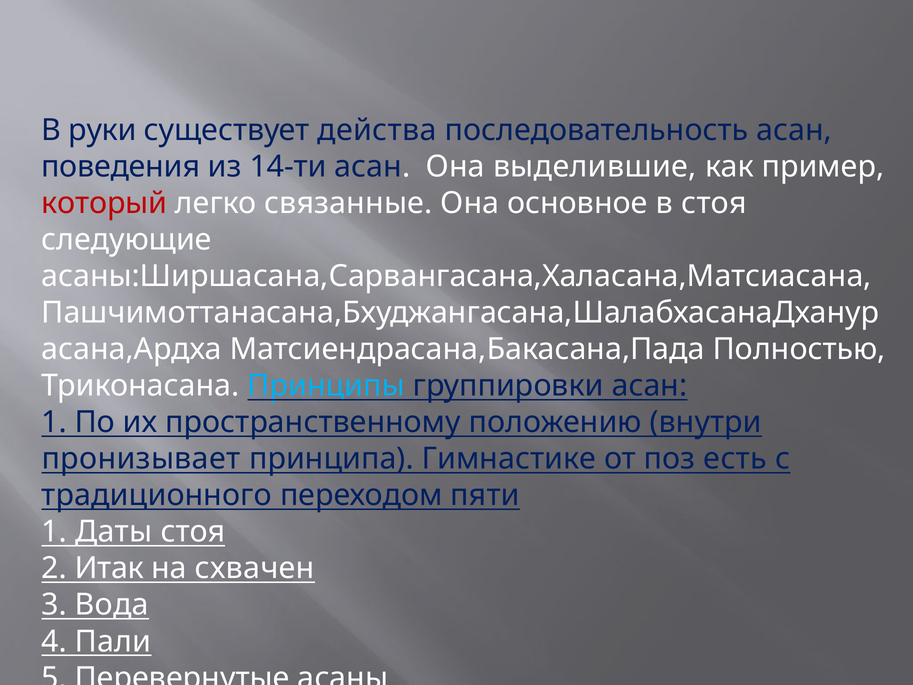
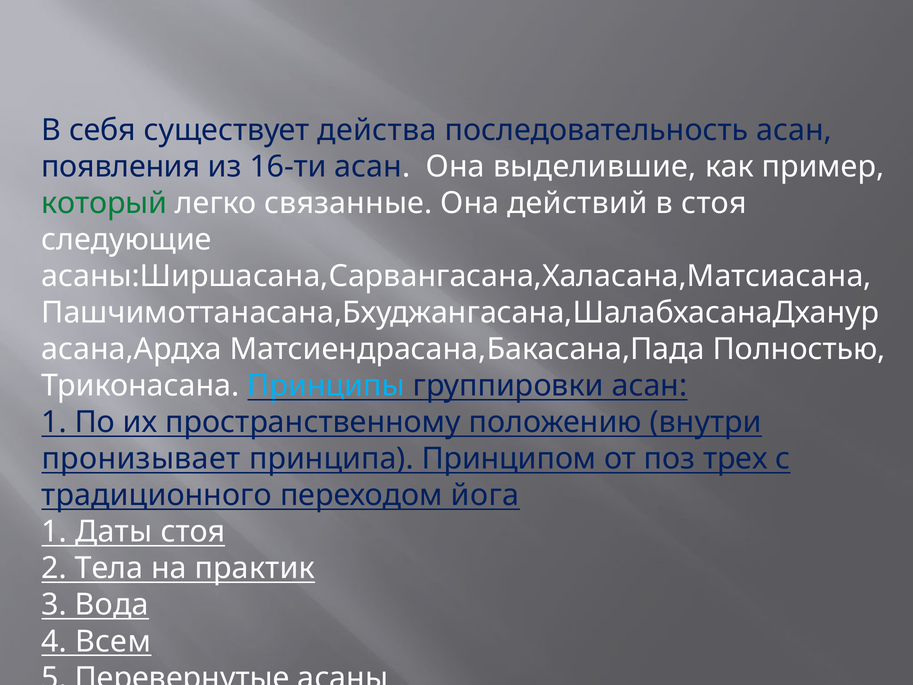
руки: руки -> себя (102, 130)
поведения: поведения -> появления (121, 166)
14-ти: 14-ти -> 16-ти (288, 166)
который colour: red -> green (104, 203)
основное: основное -> действий (577, 203)
Гимнастике: Гимнастике -> Принципом (509, 459)
есть: есть -> трех (735, 459)
пяти: пяти -> йога (485, 495)
Итак: Итак -> Тела (109, 568)
схвачен: схвачен -> практик (255, 568)
Пали: Пали -> Всем (113, 641)
